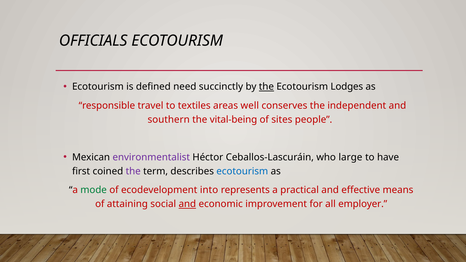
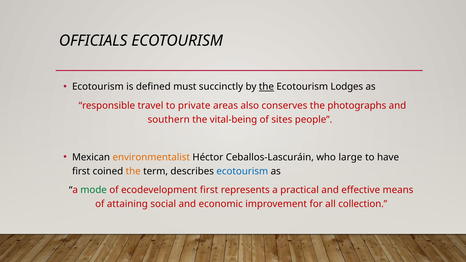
need: need -> must (185, 87)
textiles: textiles -> private (194, 106)
well: well -> also (250, 106)
independent: independent -> photographs (357, 106)
environmentalist colour: purple -> orange (151, 157)
the colour: purple -> orange (133, 171)
ecodevelopment into: into -> first (209, 190)
and underline: present -> none (187, 204)
employer: employer -> collection (363, 204)
